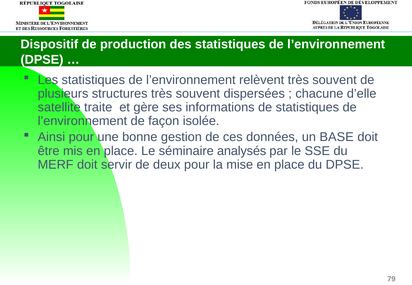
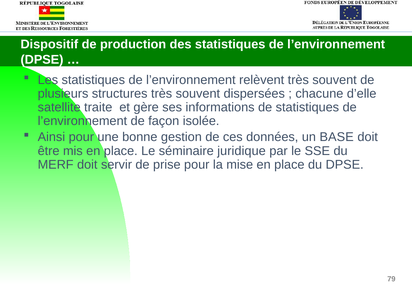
analysés: analysés -> juridique (242, 151)
deux: deux -> prise (167, 165)
